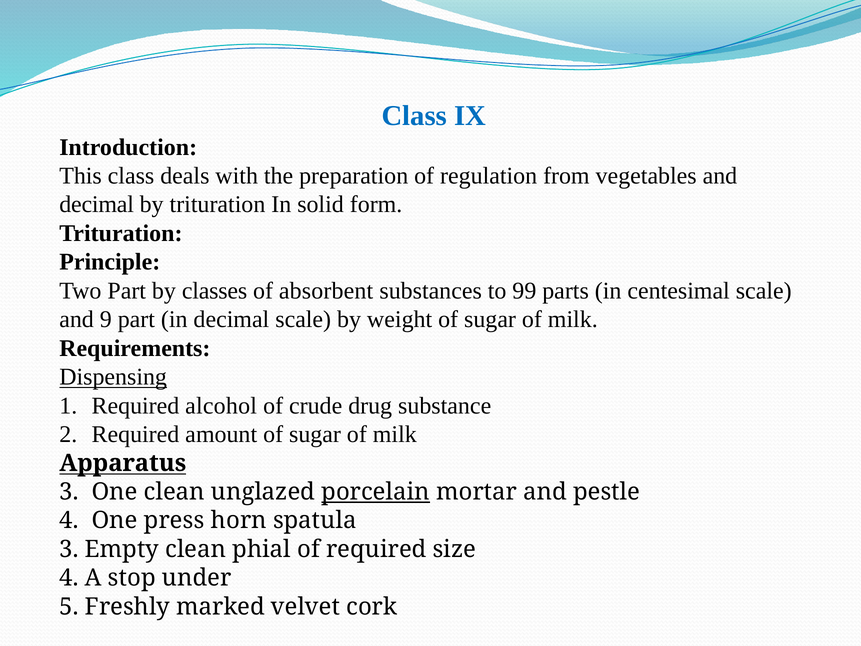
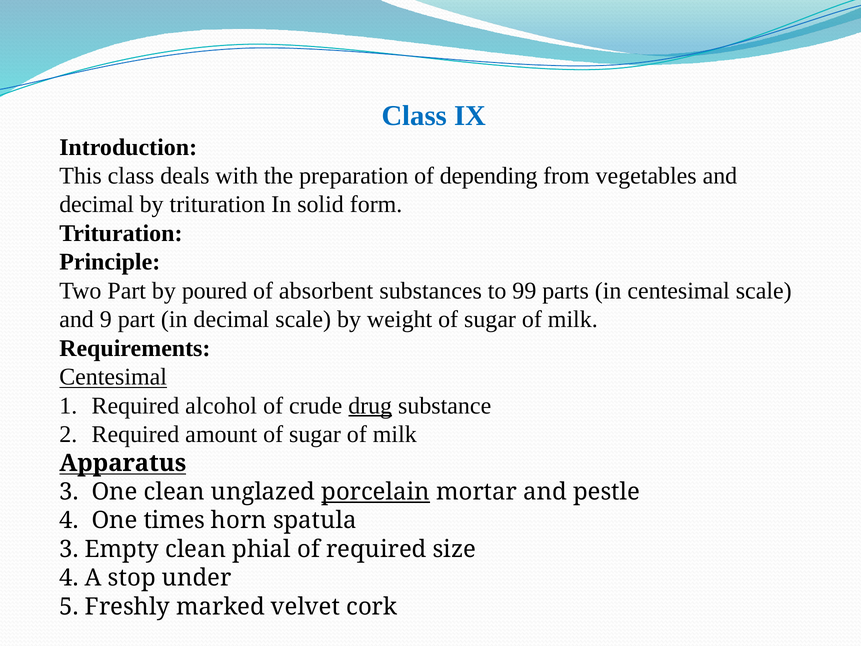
regulation: regulation -> depending (489, 176)
classes: classes -> poured (215, 291)
Dispensing: Dispensing -> Centesimal (113, 377)
drug underline: none -> present (370, 405)
press: press -> times (174, 520)
